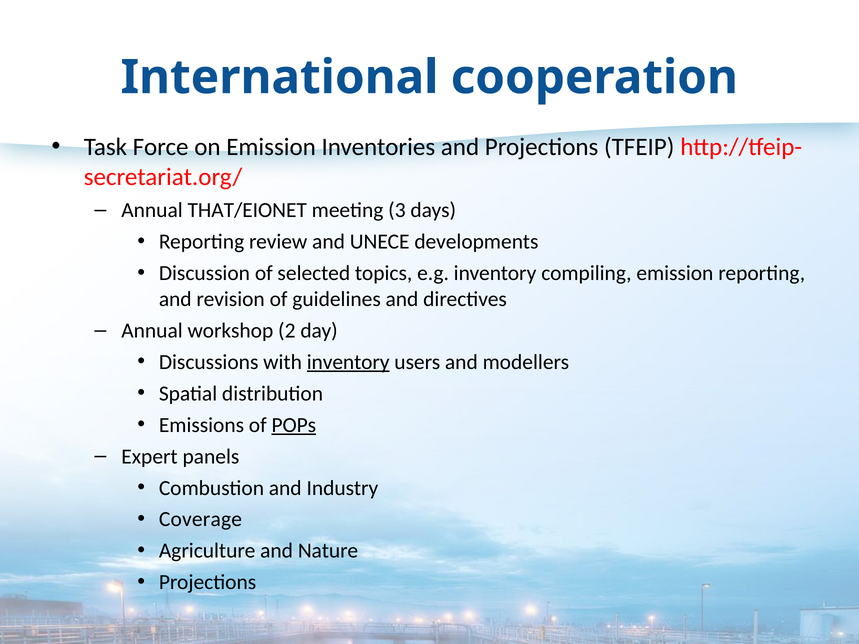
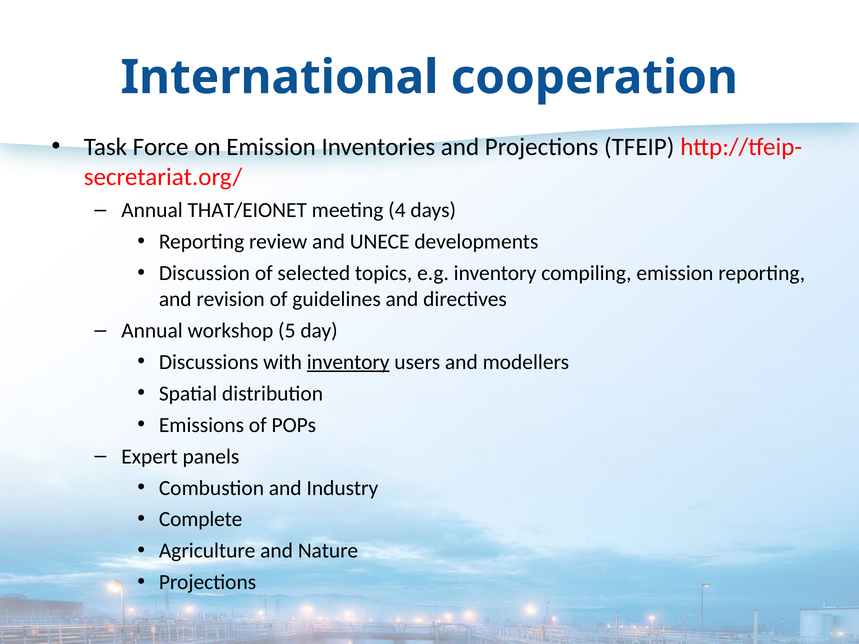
3: 3 -> 4 (397, 210)
2: 2 -> 5 (287, 331)
POPs underline: present -> none (294, 425)
Coverage: Coverage -> Complete (201, 520)
